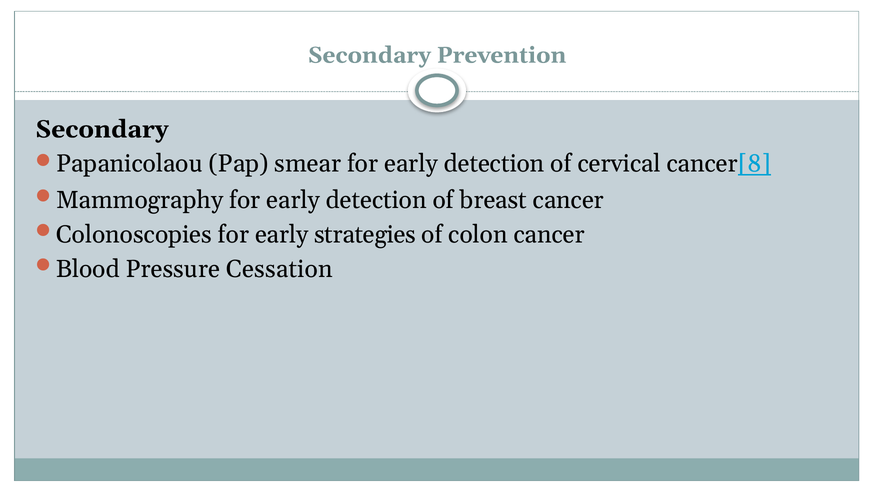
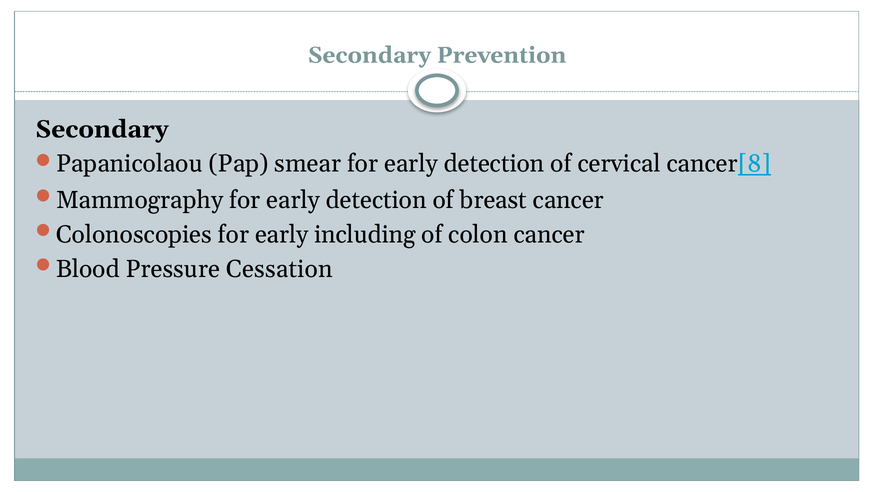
strategies: strategies -> including (365, 234)
